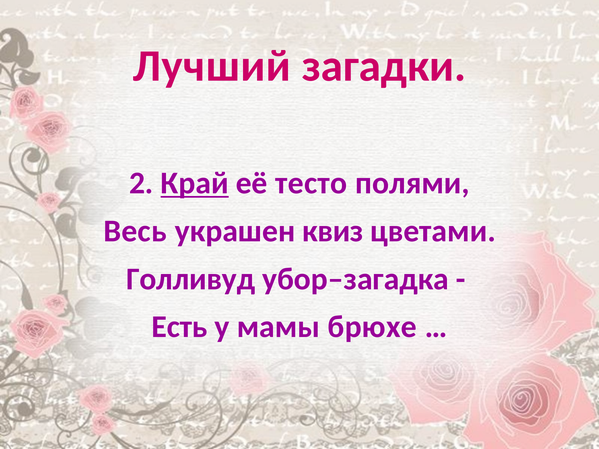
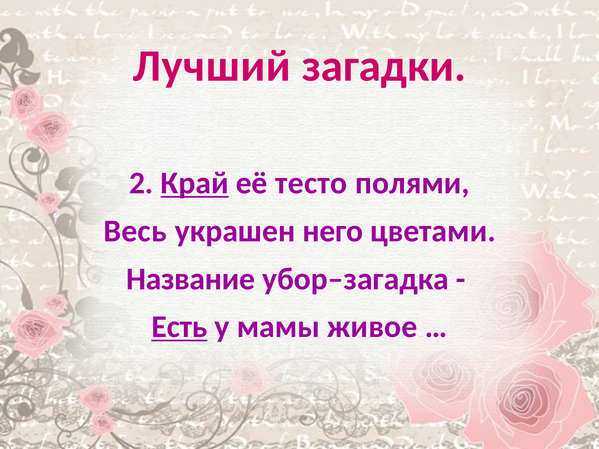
квиз: квиз -> него (333, 231)
Голливуд: Голливуд -> Название (191, 279)
Есть underline: none -> present (180, 327)
брюхе: брюхе -> живое (372, 327)
